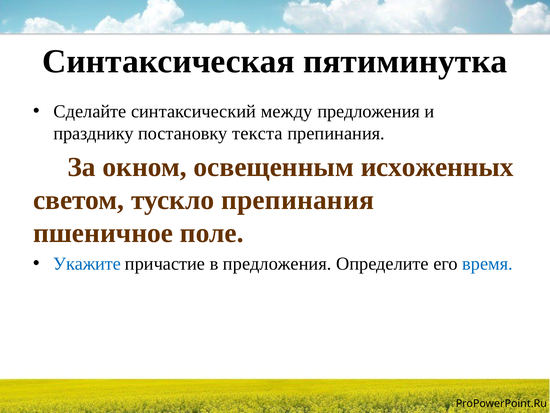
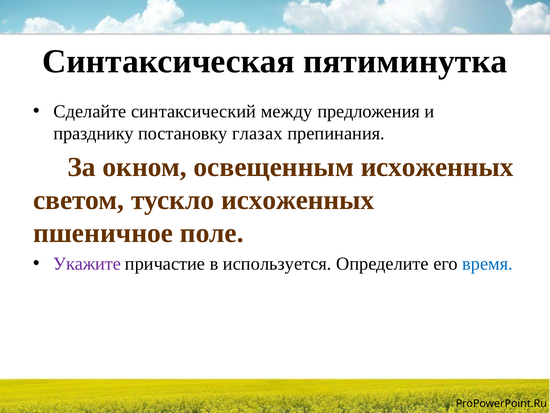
текста: текста -> глазах (257, 133)
тускло препинания: препинания -> исхоженных (298, 200)
Укажите colour: blue -> purple (87, 263)
в предложения: предложения -> используется (277, 263)
